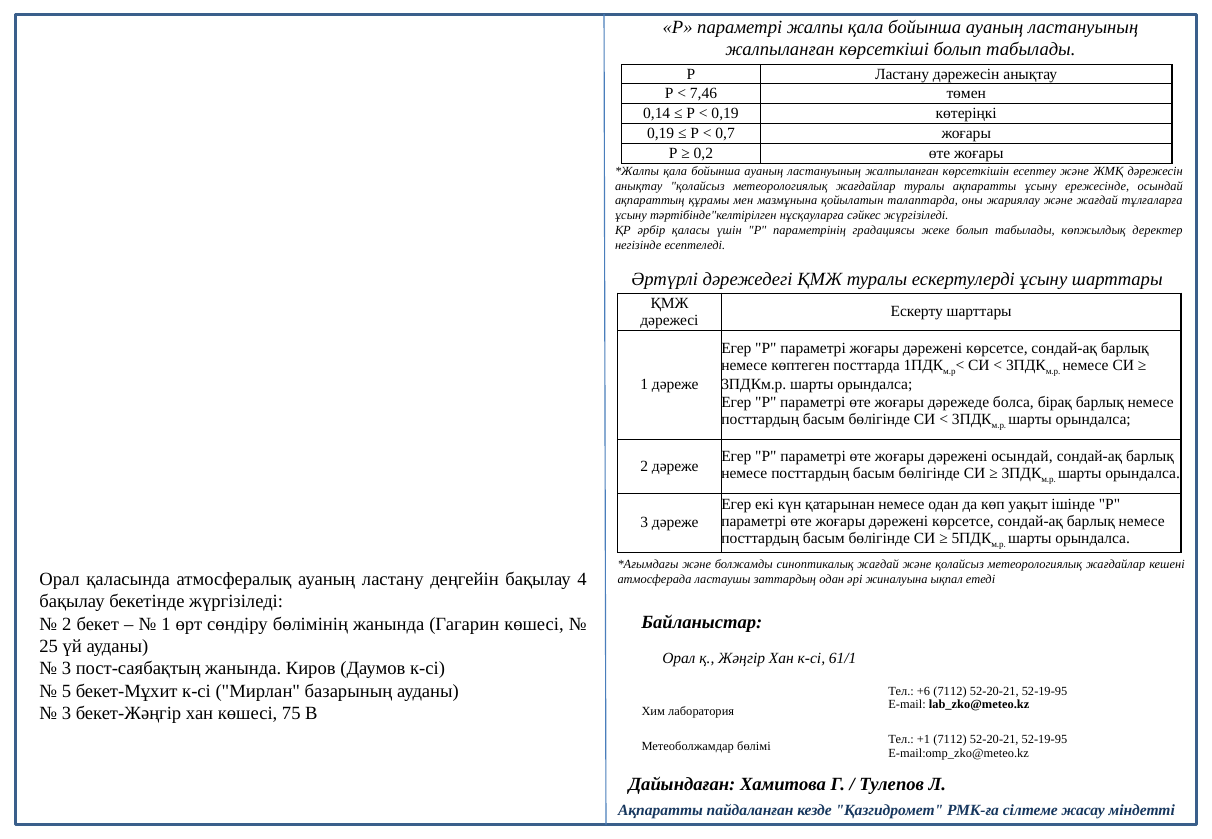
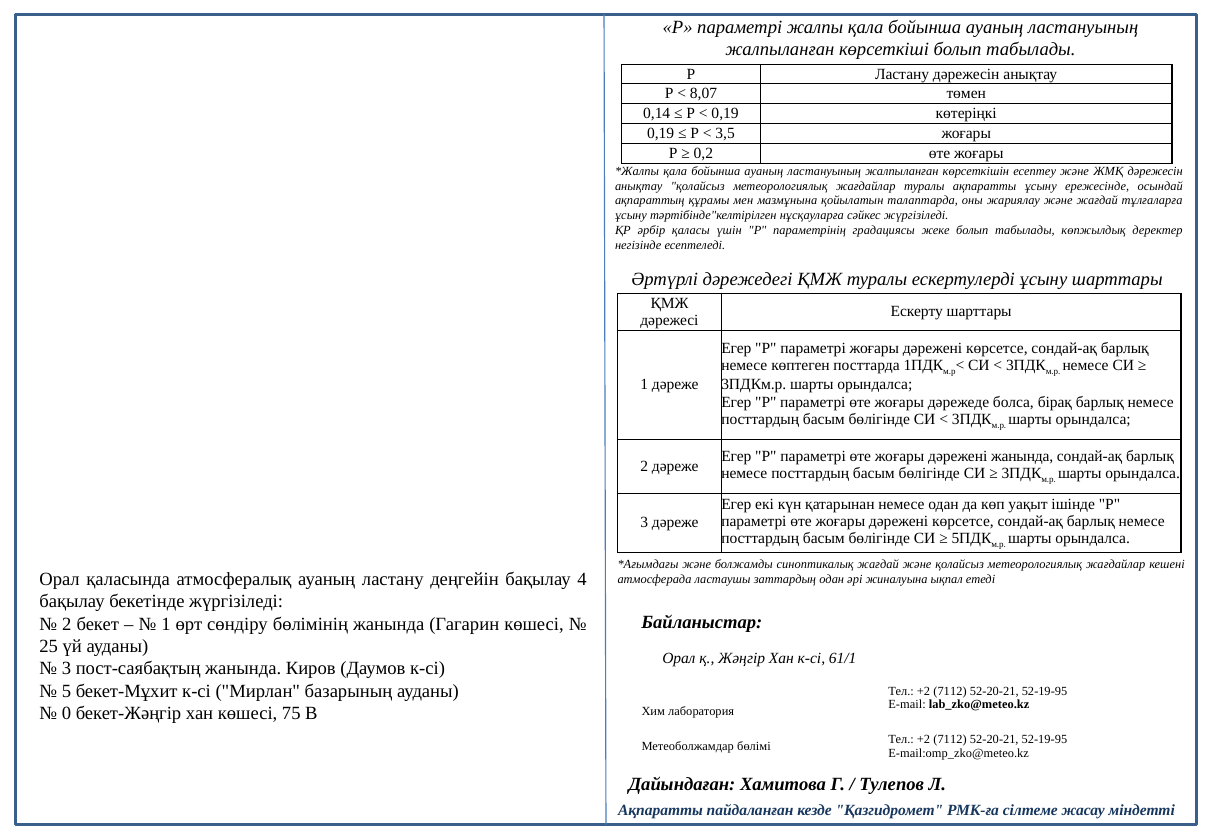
7,46: 7,46 -> 8,07 (704, 93)
0,7: 0,7 -> 3,5 (725, 133)
дәрежені осындай: осындай -> жанында (1022, 456)
+6: +6 -> +2 (924, 691)
3: 3 -> 0 (66, 713)
+1: +1 -> +2 (924, 740)
